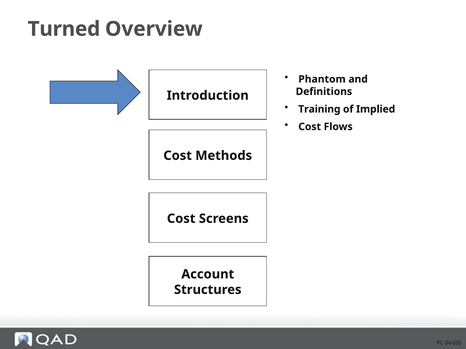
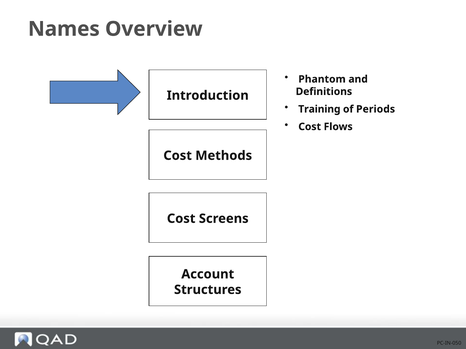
Turned: Turned -> Names (64, 29)
Implied: Implied -> Periods (376, 109)
